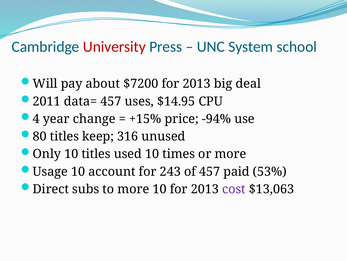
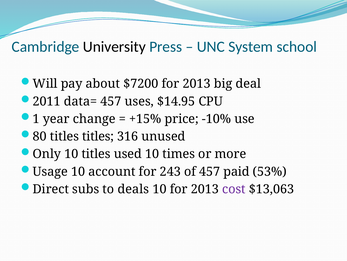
University colour: red -> black (114, 47)
4: 4 -> 1 (36, 119)
-94%: -94% -> -10% (217, 119)
titles keep: keep -> titles (98, 136)
to more: more -> deals (133, 189)
